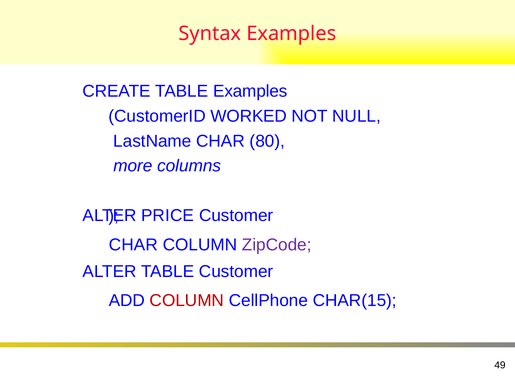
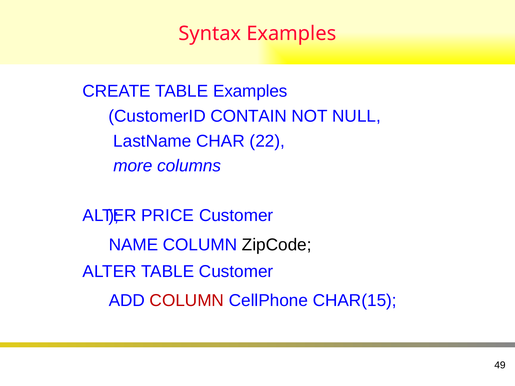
WORKED: WORKED -> CONTAIN (249, 116)
80: 80 -> 22 (267, 141)
CHAR: CHAR -> NAME (134, 245)
ZipCode colour: purple -> black (277, 245)
